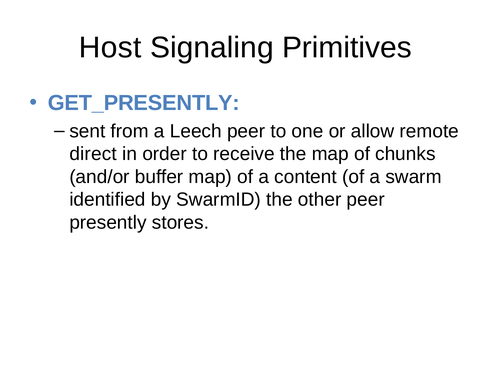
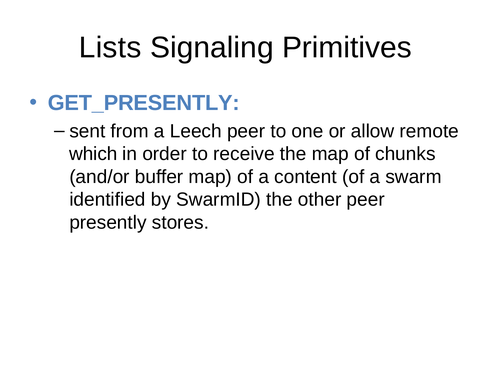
Host: Host -> Lists (110, 48)
direct: direct -> which (93, 154)
